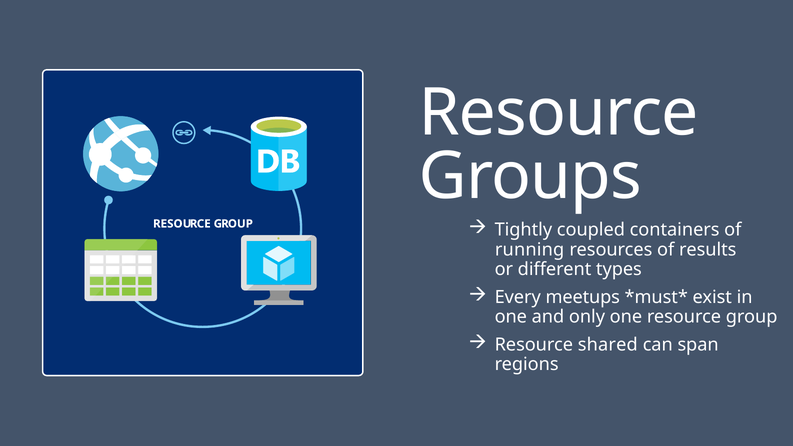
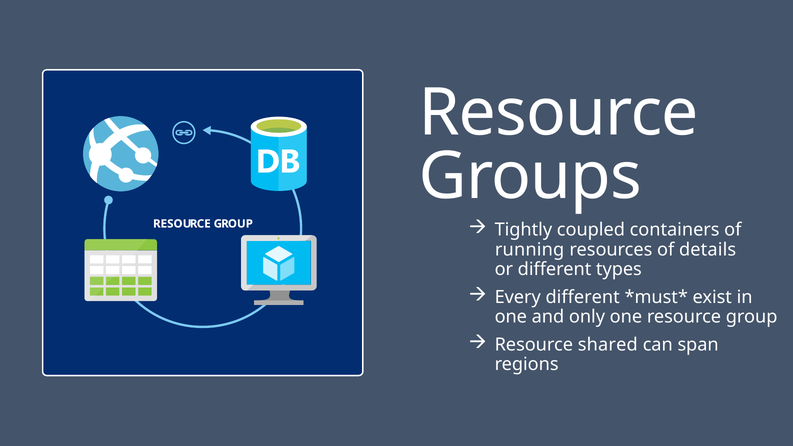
results: results -> details (708, 250)
Every meetups: meetups -> different (583, 297)
